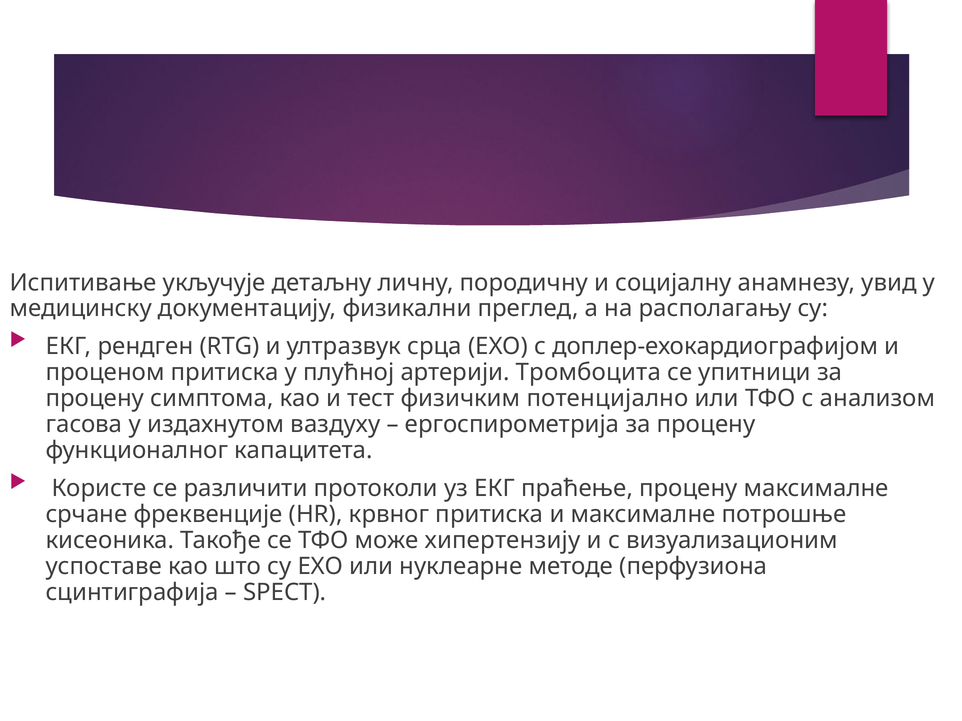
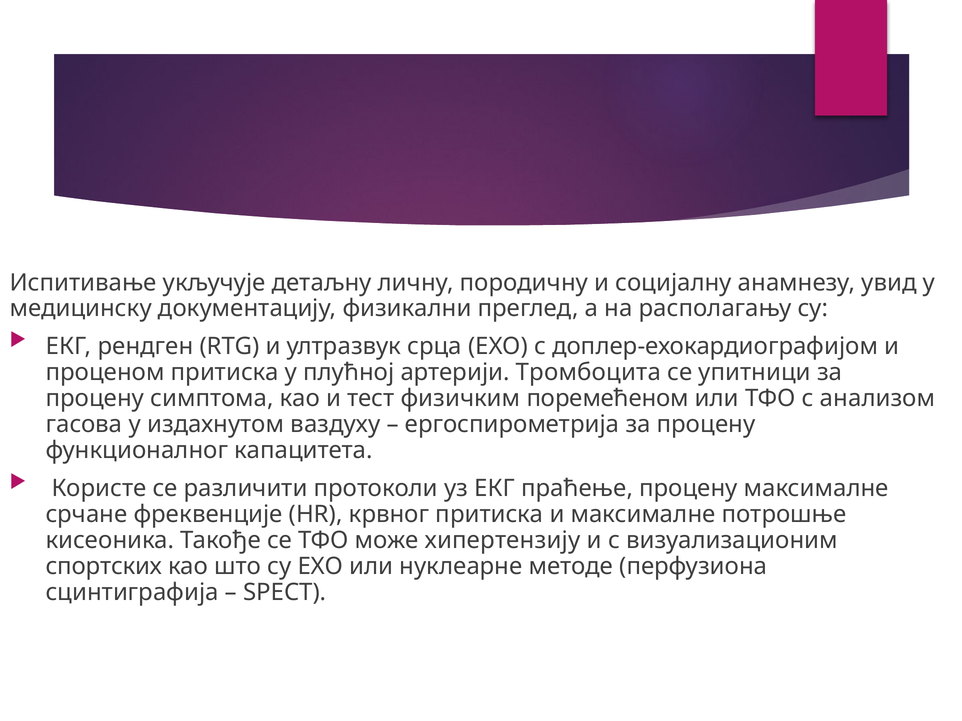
потенцијално: потенцијално -> поремећеном (608, 399)
успоставе: успоставе -> спортских (104, 567)
